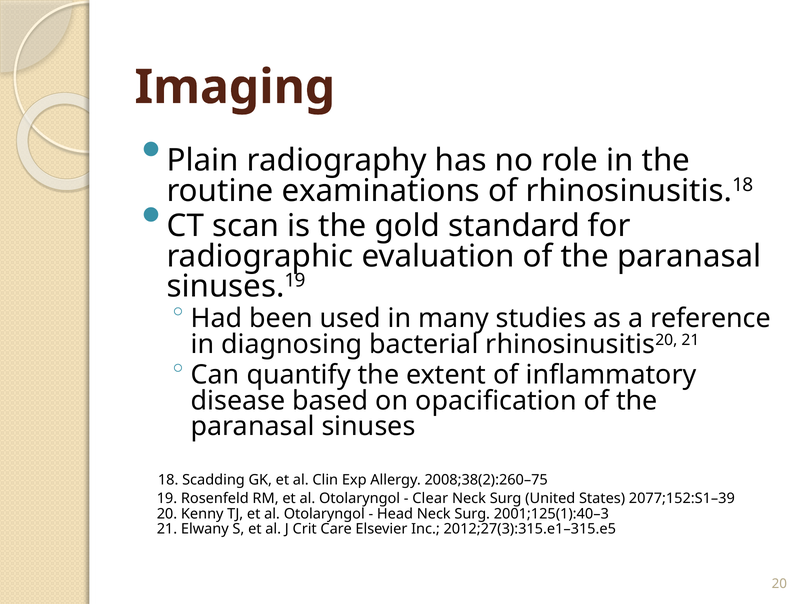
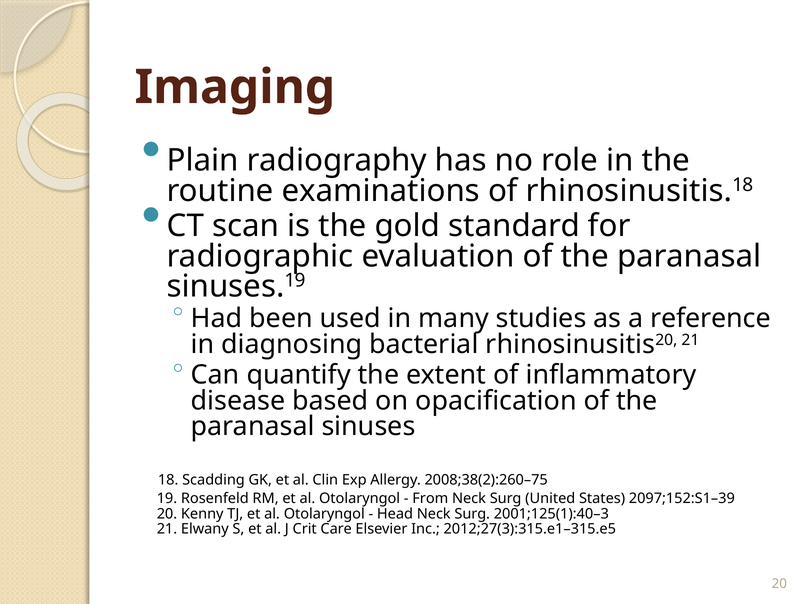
Clear: Clear -> From (430, 499)
2077;152:S1–39: 2077;152:S1–39 -> 2097;152:S1–39 (682, 499)
